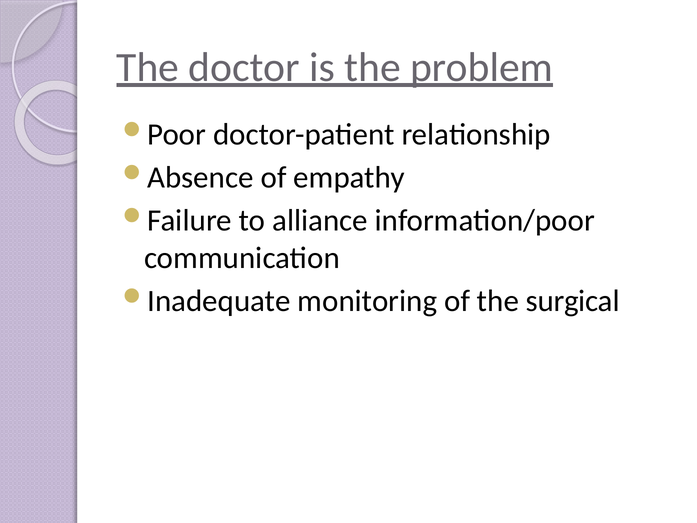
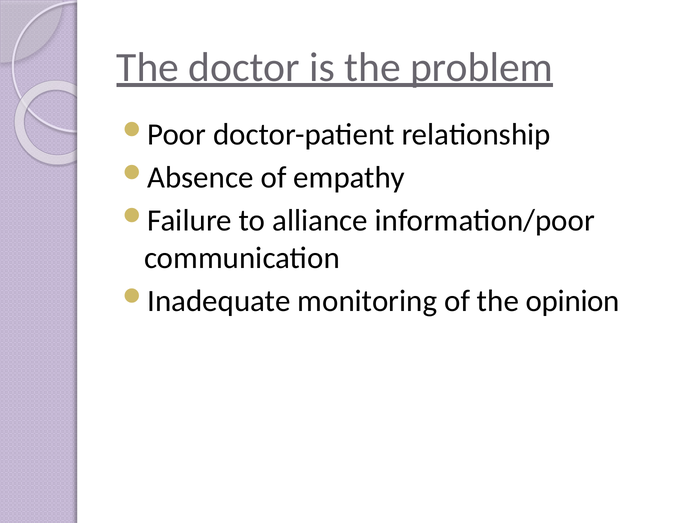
surgical: surgical -> opinion (573, 301)
